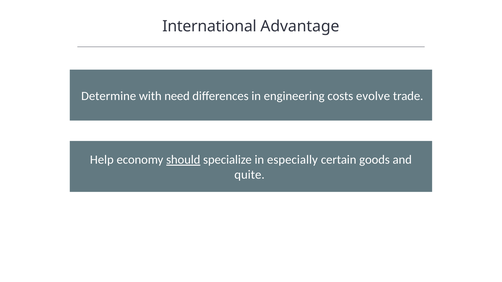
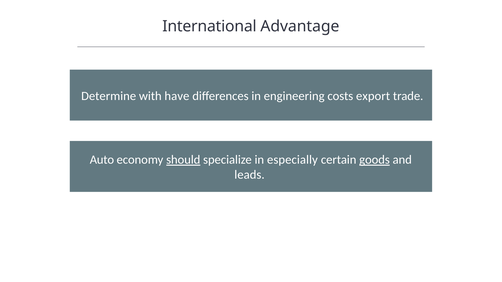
need: need -> have (177, 96)
evolve: evolve -> export (373, 96)
Help: Help -> Auto (102, 160)
goods underline: none -> present (374, 160)
quite: quite -> leads (250, 175)
